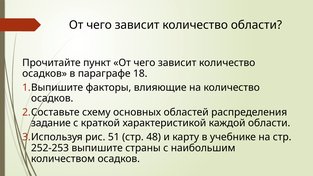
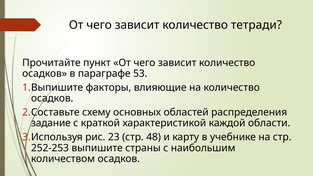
количество области: области -> тетради (256, 25)
18: 18 -> 53 (140, 74)
51: 51 -> 23 (114, 137)
